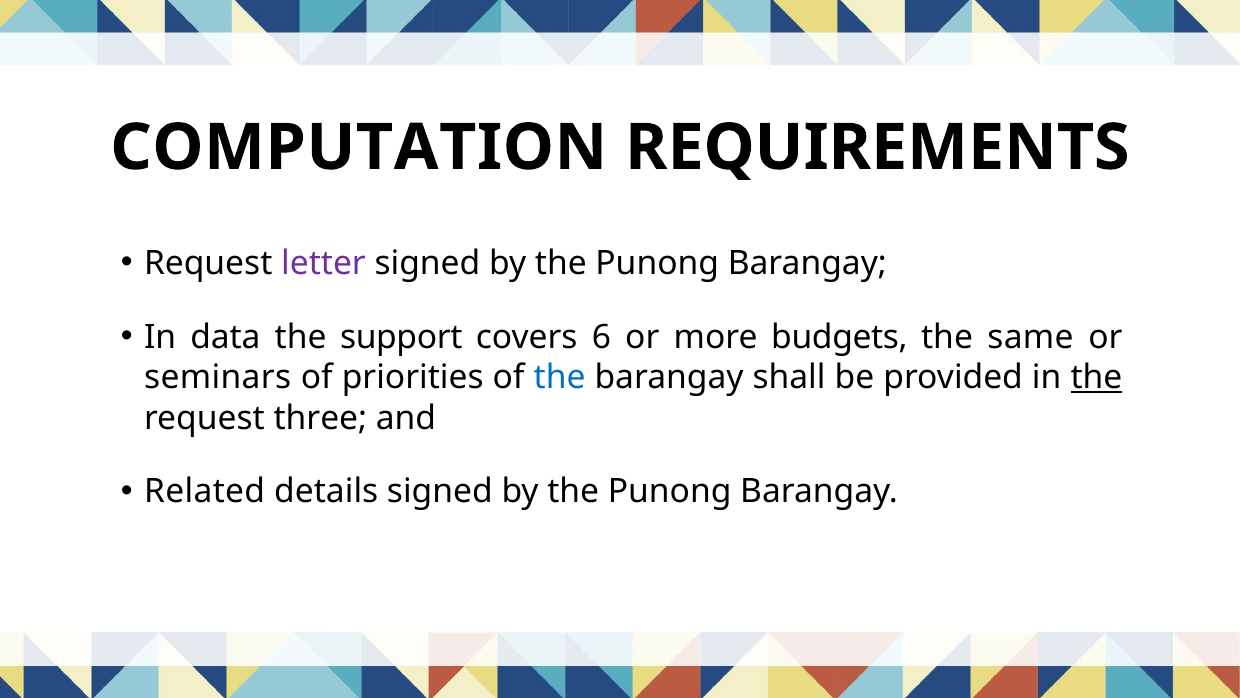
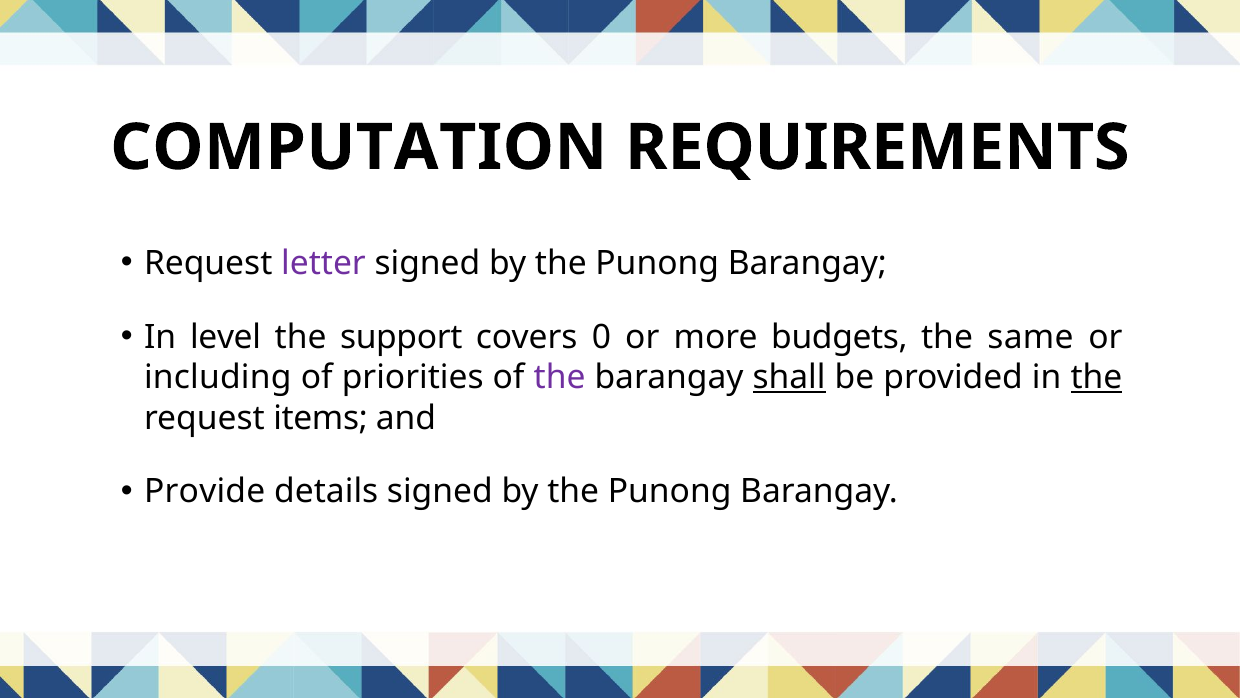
data: data -> level (226, 337)
6: 6 -> 0 (601, 337)
seminars: seminars -> including (218, 377)
the colour: blue -> purple (560, 377)
shall underline: none -> present (789, 377)
three: three -> items (321, 418)
Related: Related -> Provide (205, 492)
